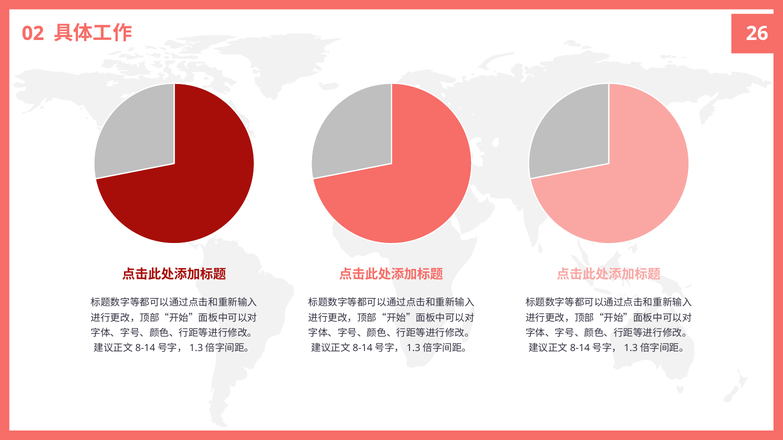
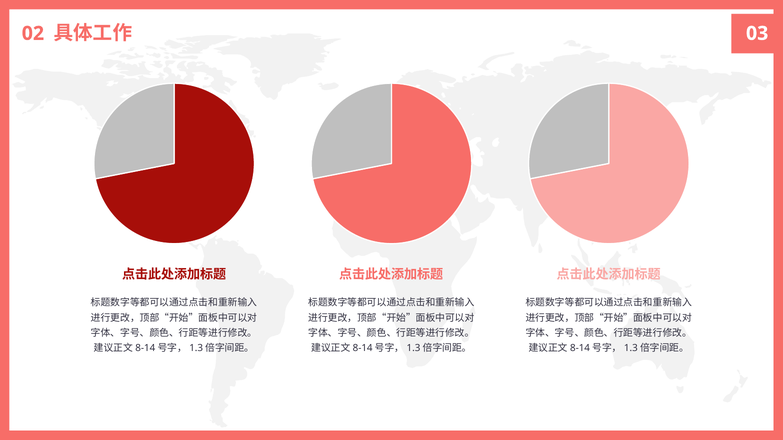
26: 26 -> 03 (757, 33)
